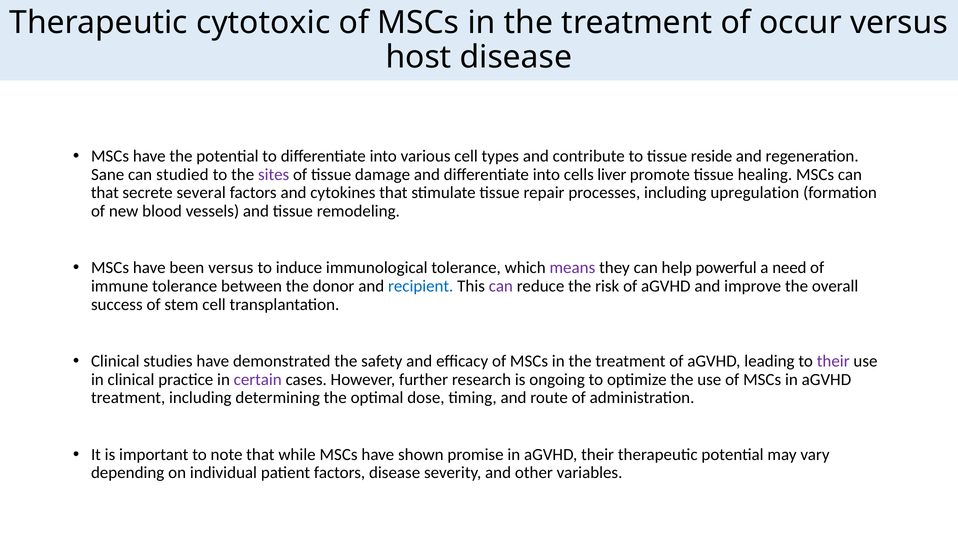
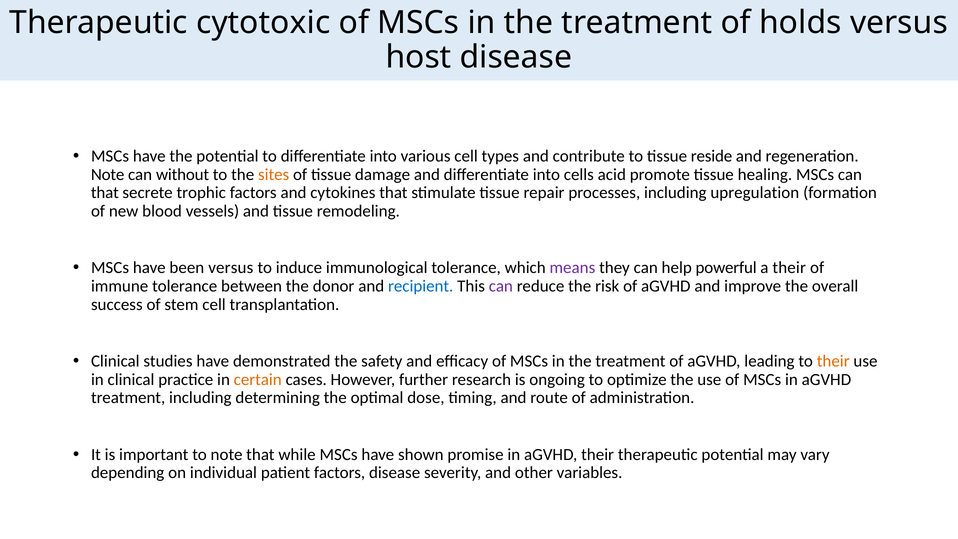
occur: occur -> holds (800, 23)
Sane: Sane -> Note (108, 174)
studied: studied -> without (183, 174)
sites colour: purple -> orange (274, 174)
liver: liver -> acid (612, 174)
several: several -> trophic (201, 193)
a need: need -> their (789, 268)
their colour: purple -> orange (833, 361)
certain colour: purple -> orange (258, 379)
